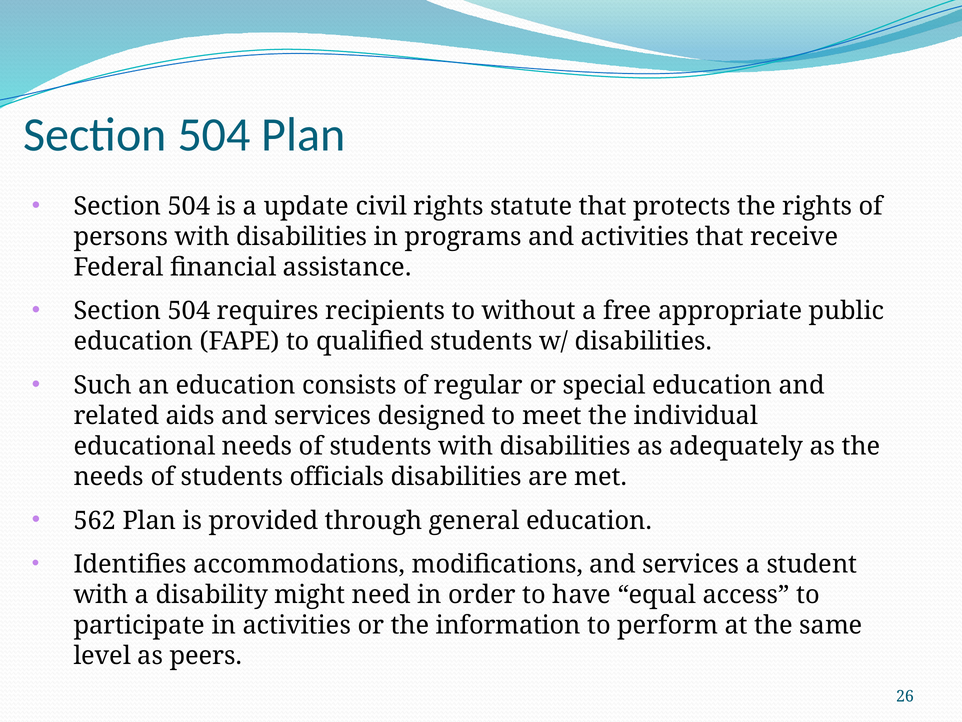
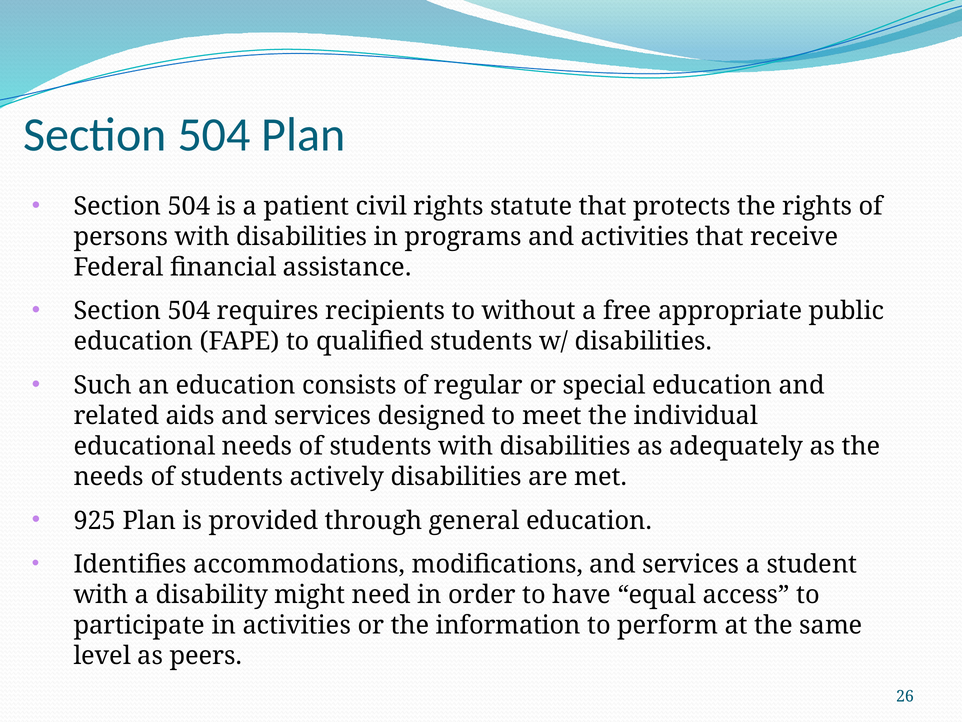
update: update -> patient (307, 206)
officials: officials -> actively (337, 476)
562: 562 -> 925 (95, 520)
